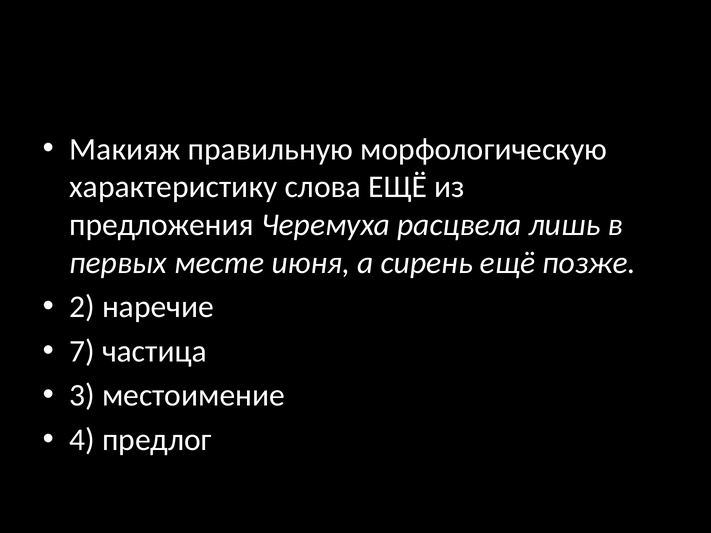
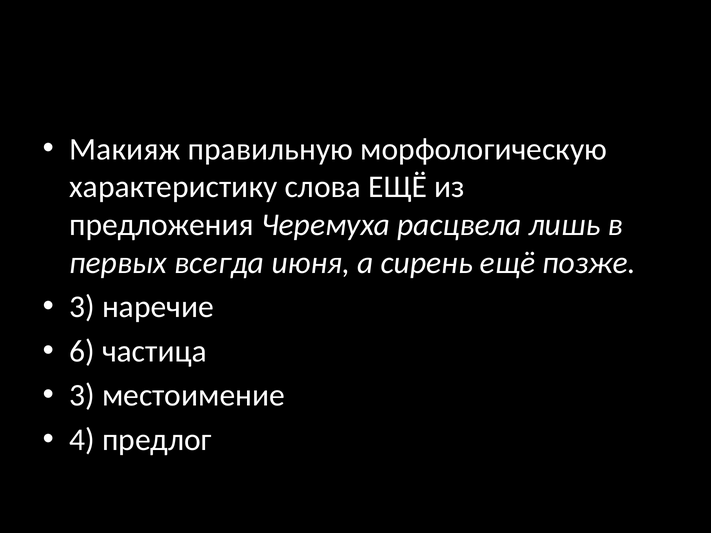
месте: месте -> всегда (219, 263)
2: 2 -> 3 (82, 307)
7: 7 -> 6 (82, 351)
